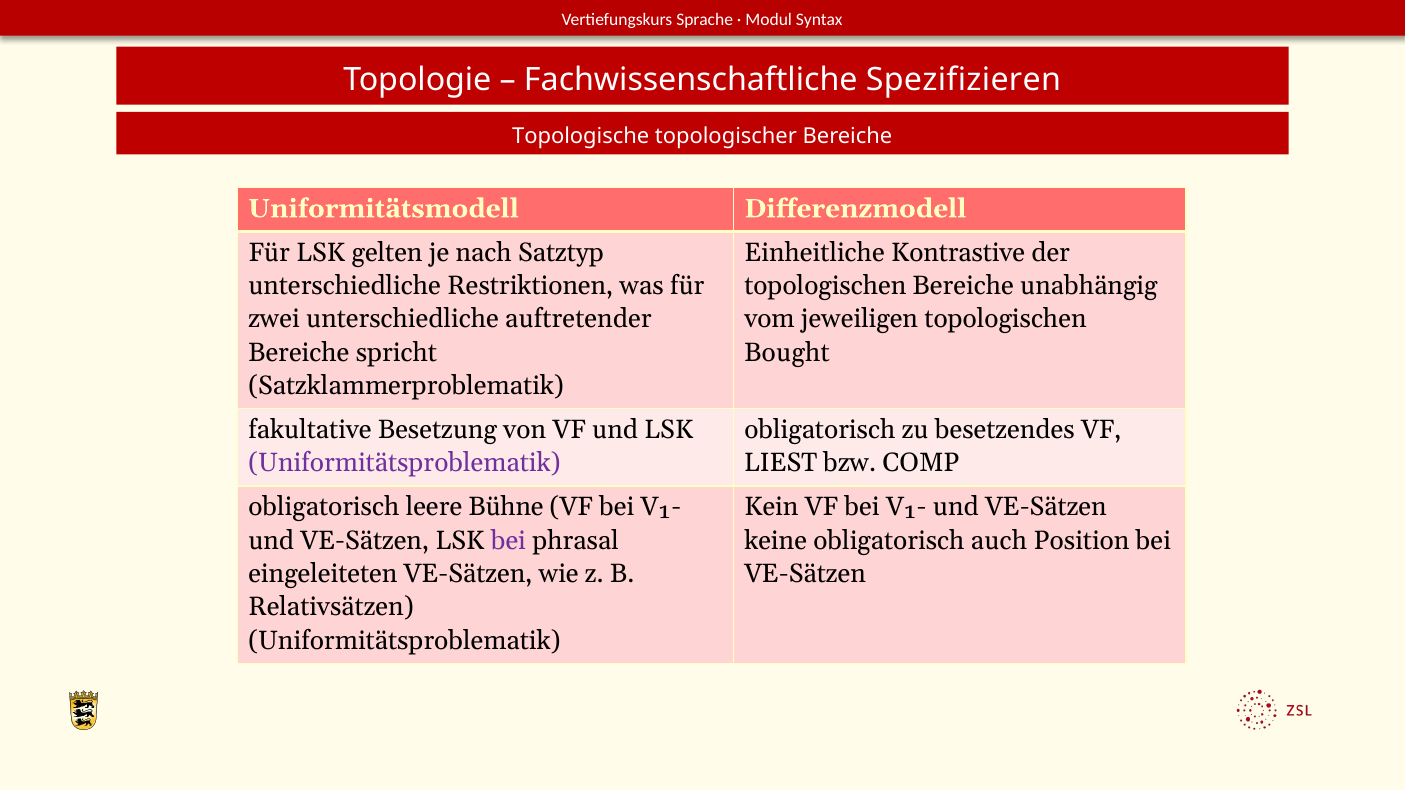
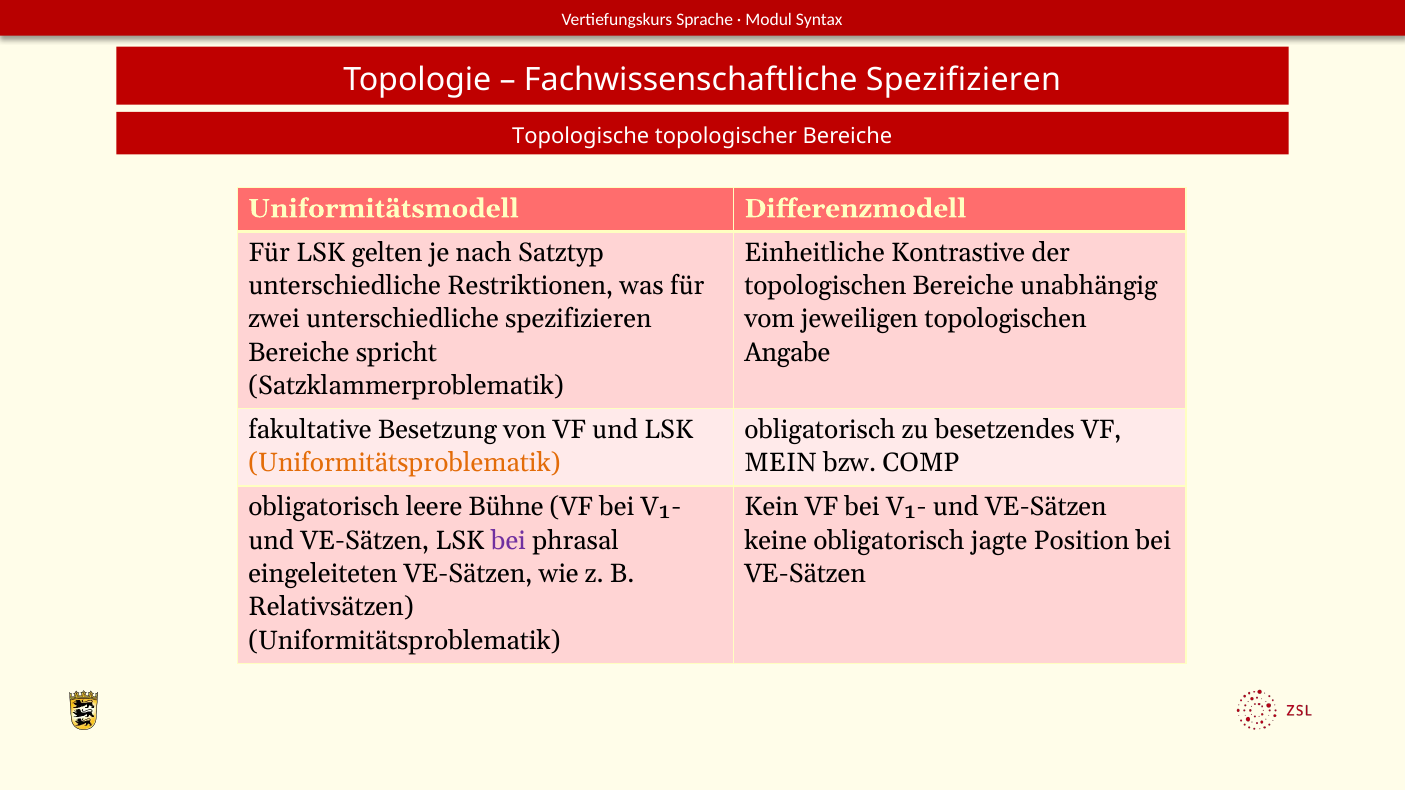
unterschiedliche auftretender: auftretender -> spezifizieren (578, 319)
Bought: Bought -> Angabe (787, 353)
Uniformitätsproblematik colour: purple -> orange (404, 463)
LIEST: LIEST -> MEIN (781, 463)
auch: auch -> jagte (999, 541)
